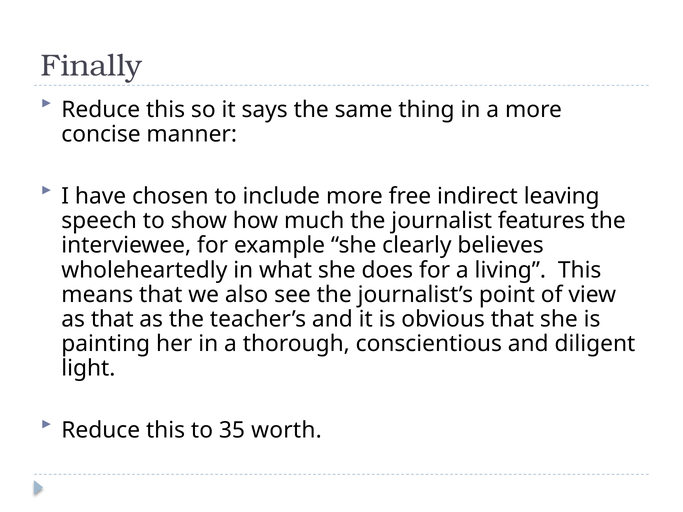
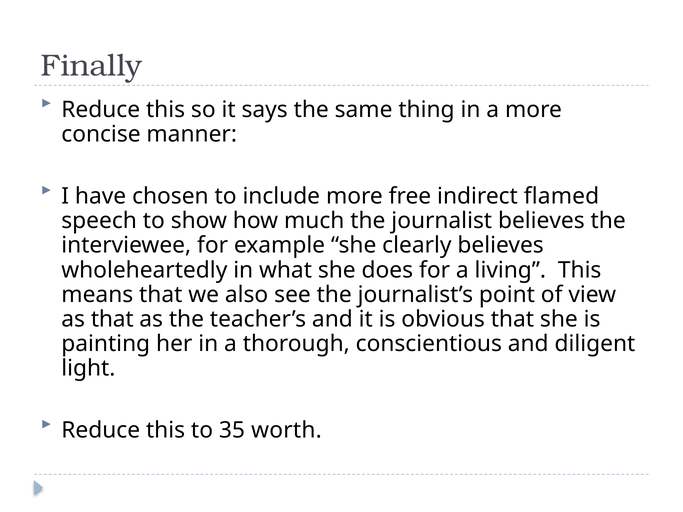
leaving: leaving -> flamed (562, 196)
journalist features: features -> believes (541, 221)
